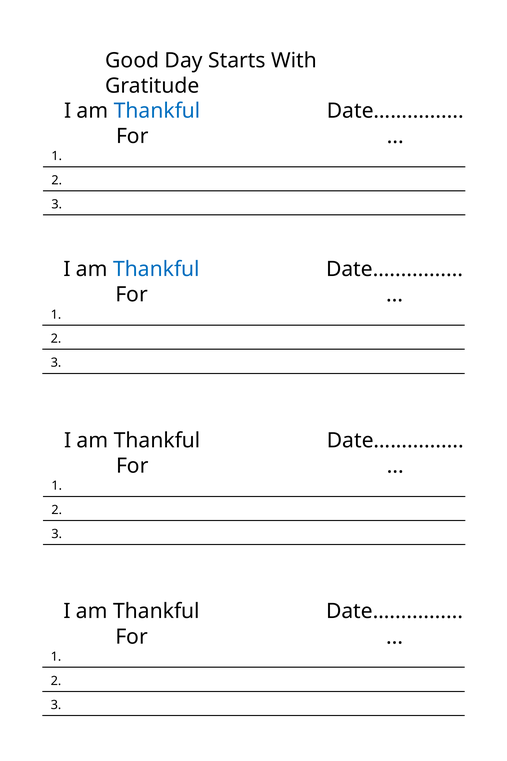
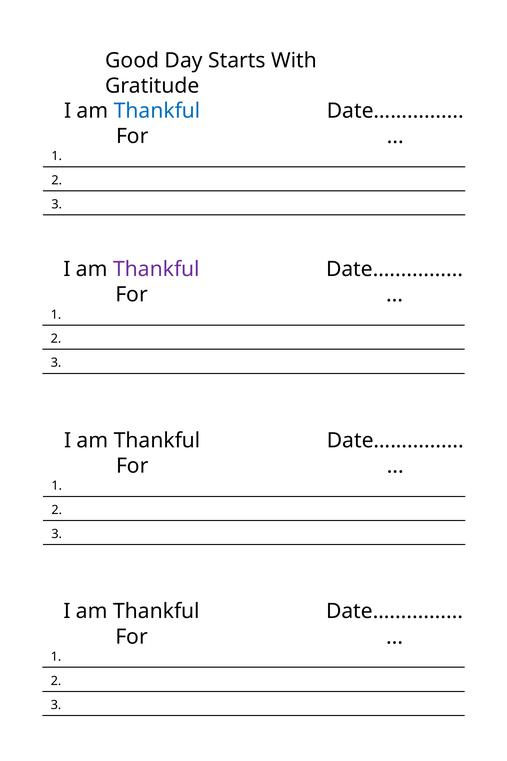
Thankful colour: blue -> purple (156, 269)
